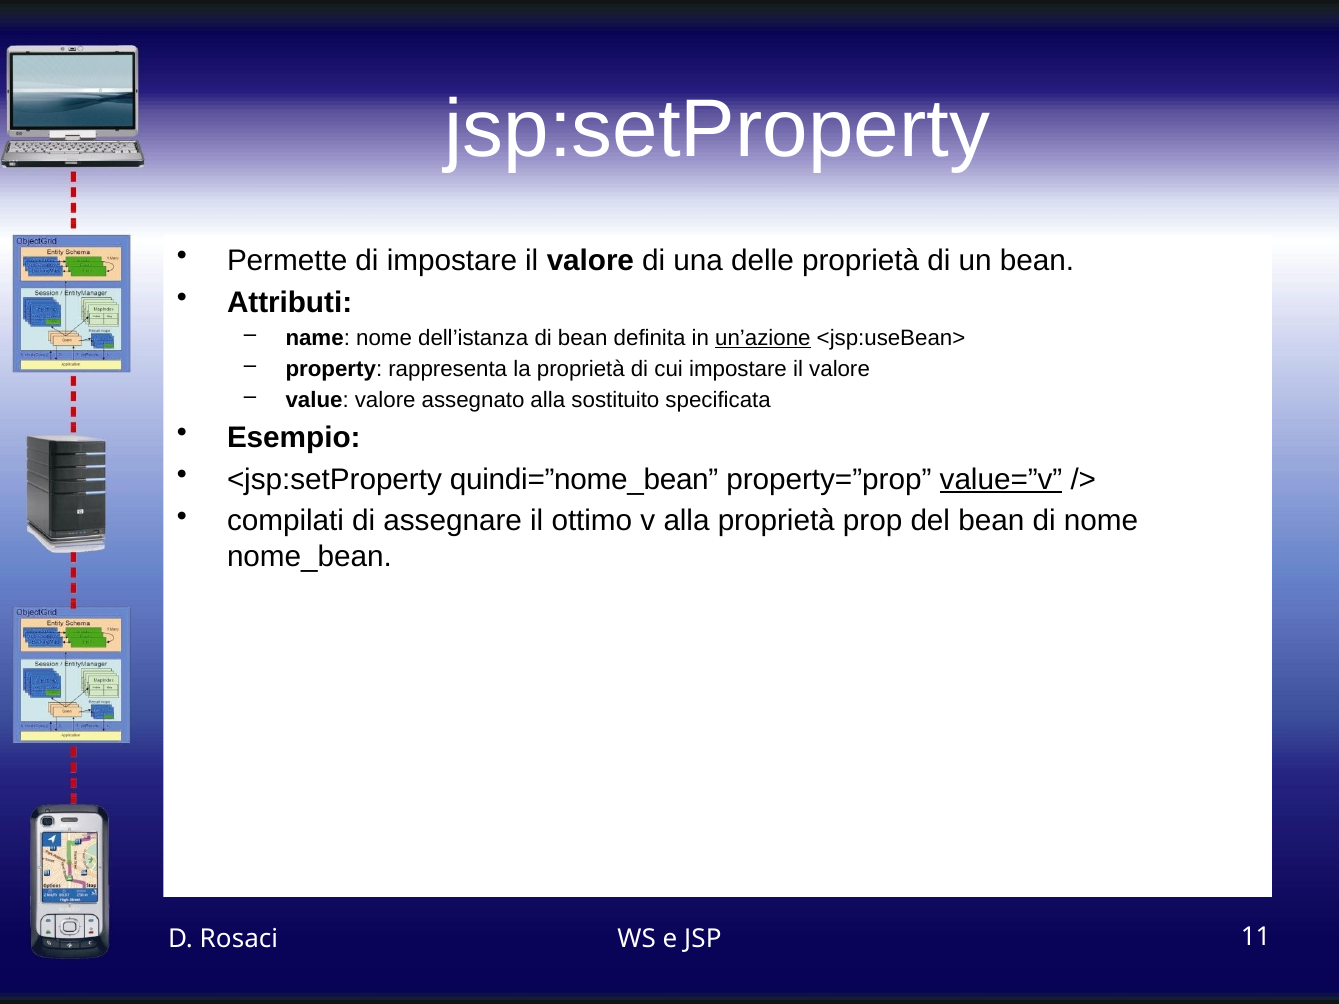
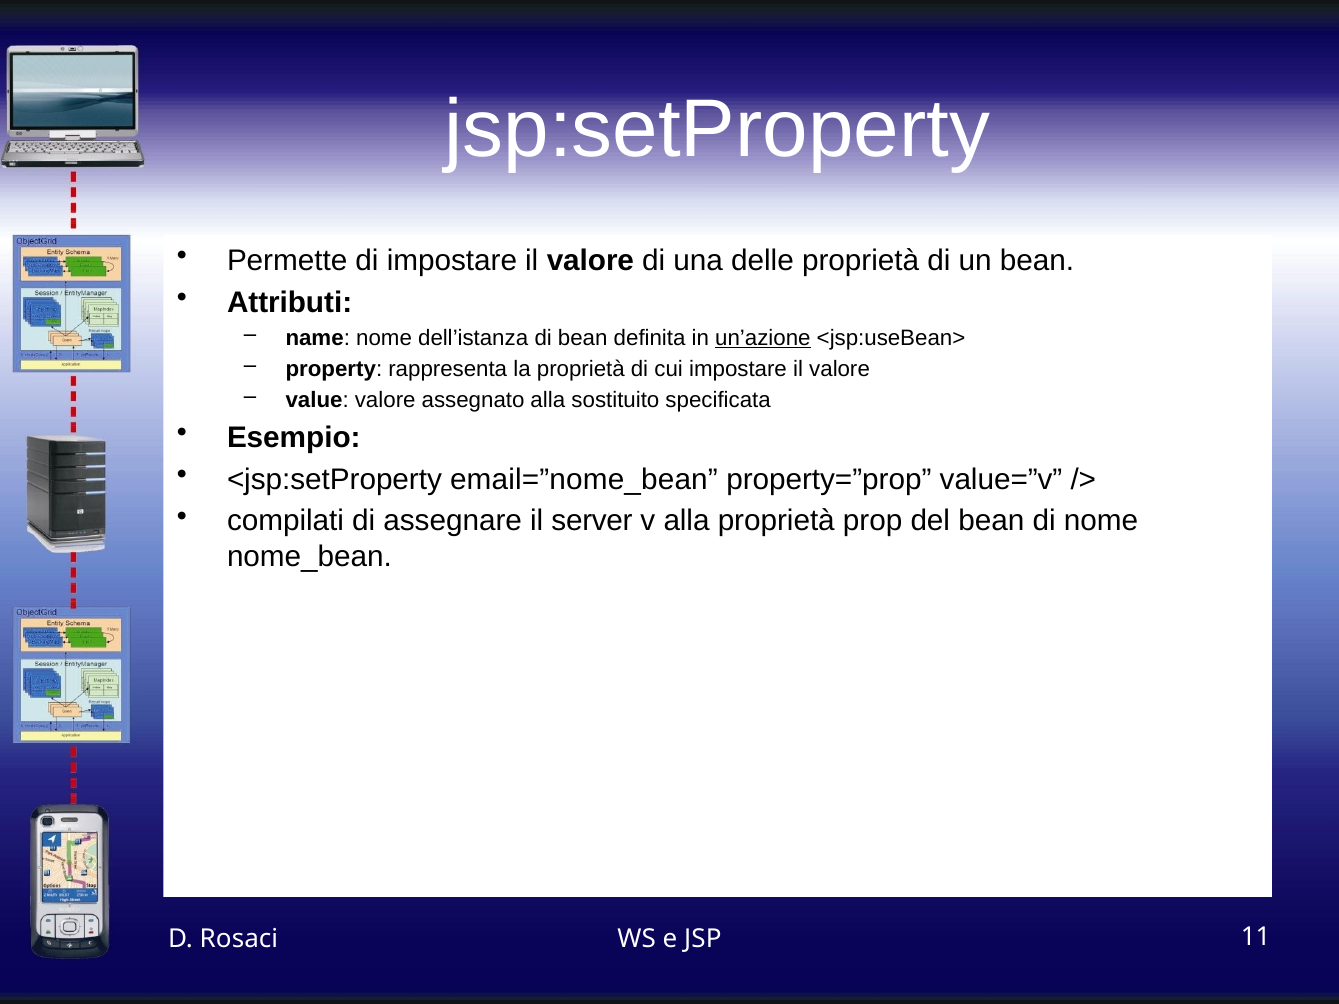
quindi=”nome_bean: quindi=”nome_bean -> email=”nome_bean (584, 480)
value=”v underline: present -> none (1001, 480)
ottimo: ottimo -> server (592, 521)
